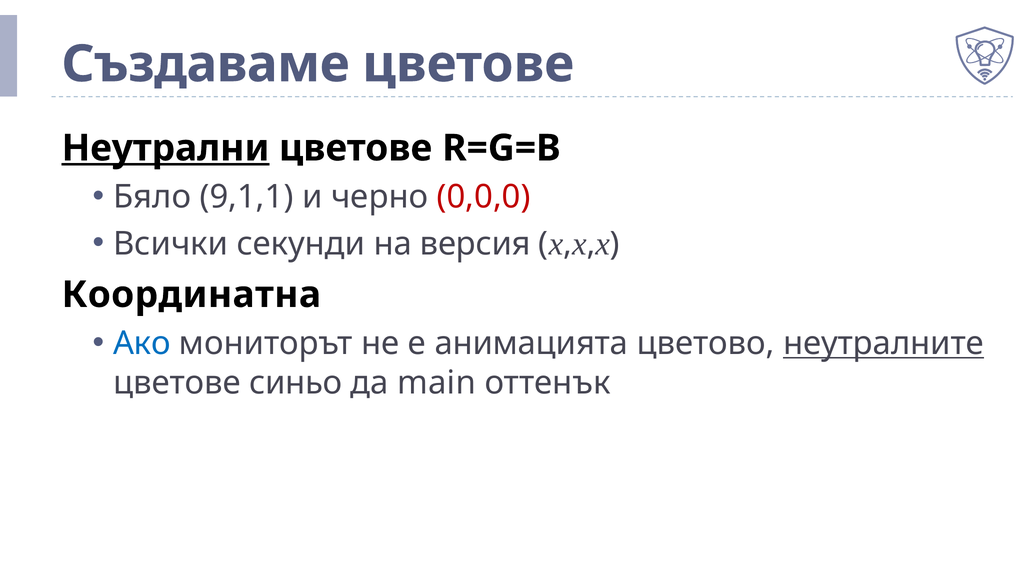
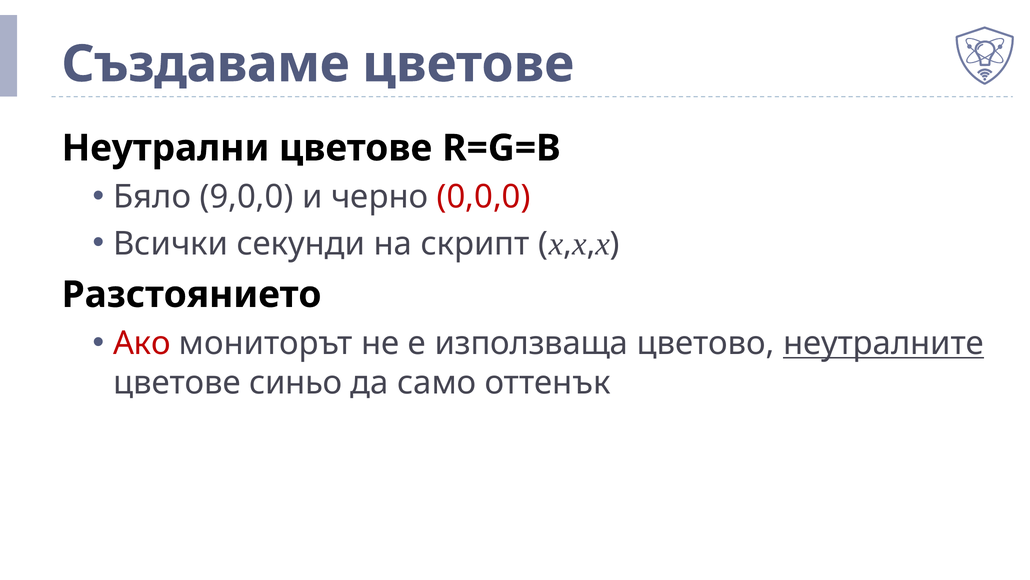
Неутрални underline: present -> none (166, 148)
9,1,1: 9,1,1 -> 9,0,0 (247, 197)
версия: версия -> скрипт (475, 243)
Координатна: Координатна -> Разстоянието (192, 294)
Ако colour: blue -> red (142, 343)
анимацията: анимацията -> използваща (531, 343)
main: main -> само (437, 383)
